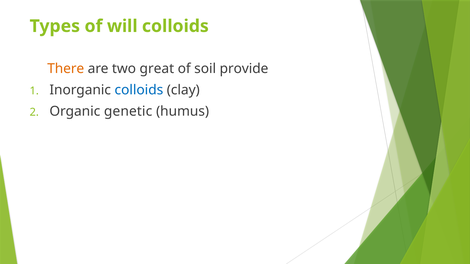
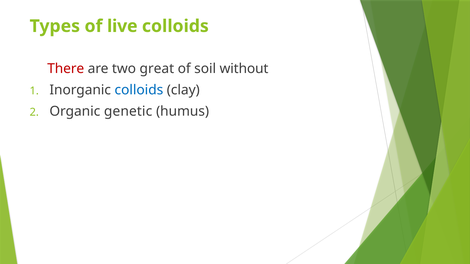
will: will -> live (122, 26)
There colour: orange -> red (66, 69)
provide: provide -> without (244, 69)
